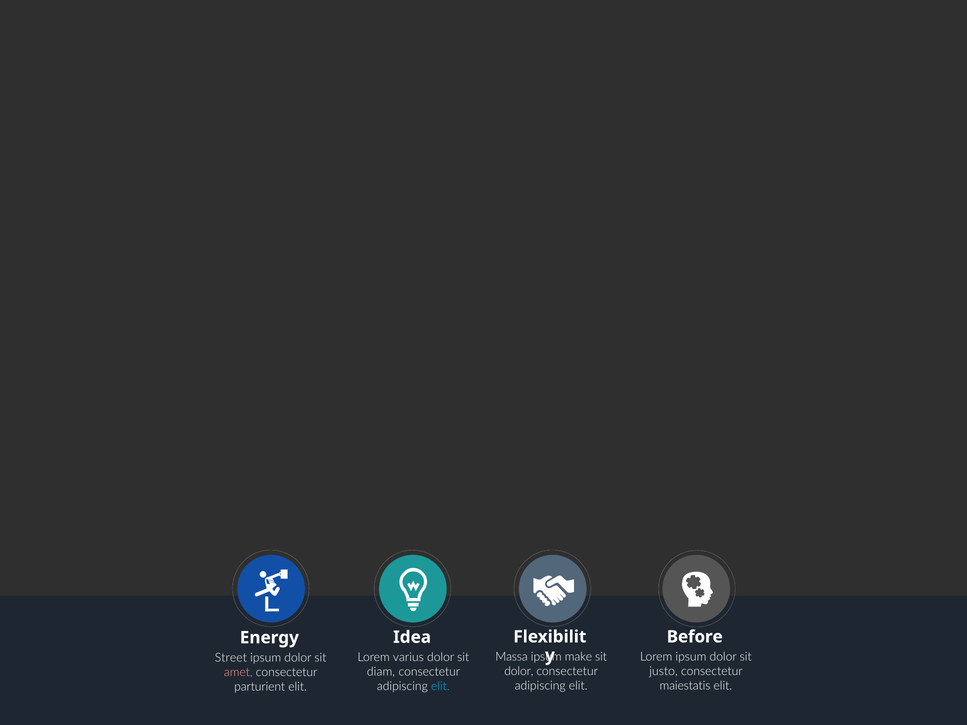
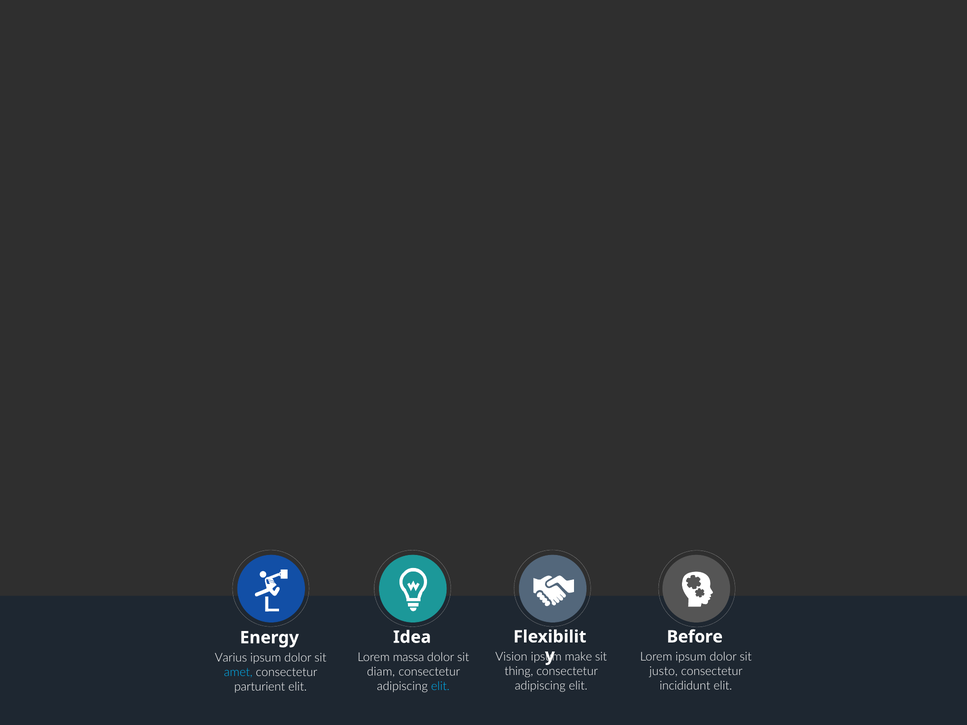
Massa: Massa -> Vision (511, 657)
varius: varius -> massa (408, 658)
Street: Street -> Varius (231, 658)
dolor: dolor -> thing (519, 672)
amet colour: pink -> light blue (238, 673)
maiestatis: maiestatis -> incididunt (685, 686)
